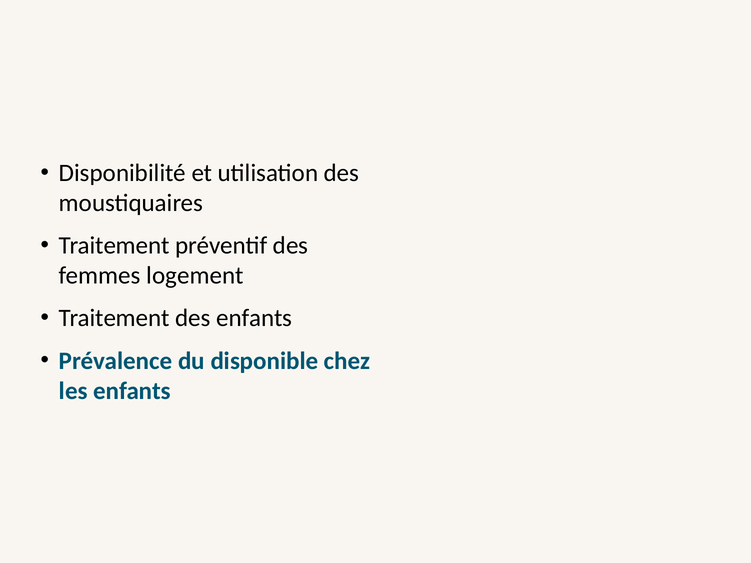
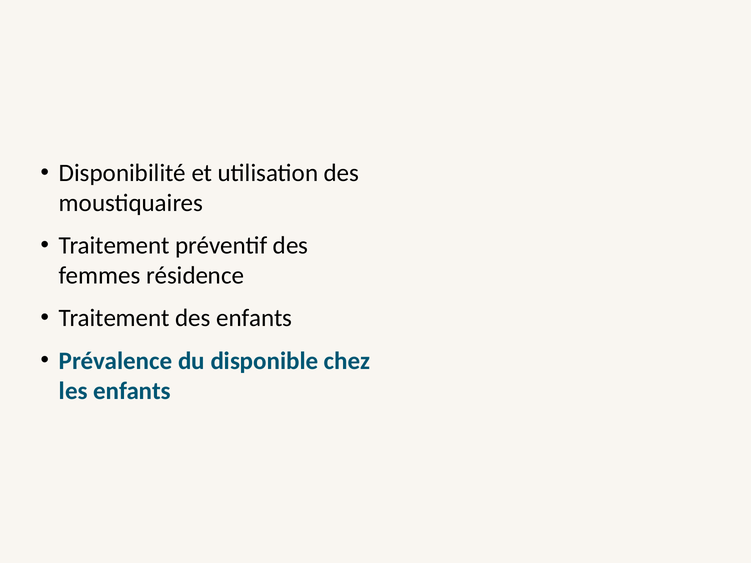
logement: logement -> résidence (195, 276)
